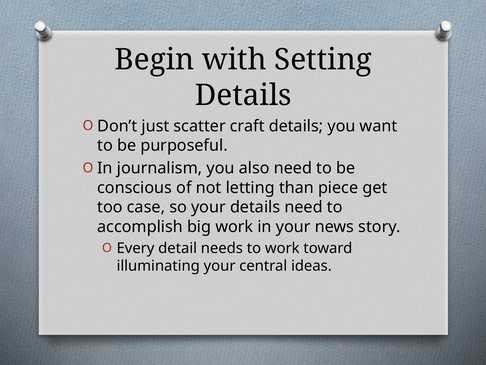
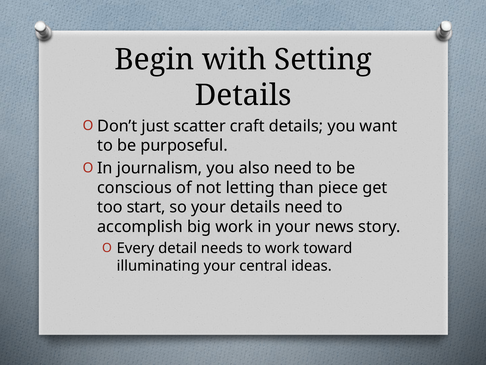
case: case -> start (146, 207)
